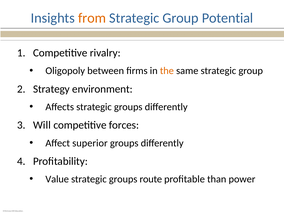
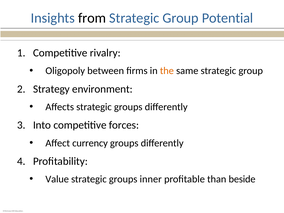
from colour: orange -> black (92, 18)
Will: Will -> Into (42, 125)
superior: superior -> currency (90, 143)
route: route -> inner (151, 179)
power: power -> beside (242, 179)
